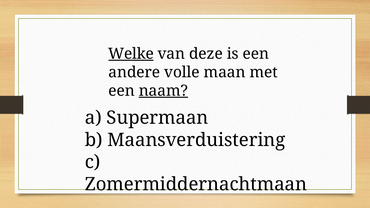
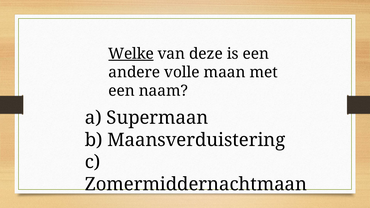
naam underline: present -> none (163, 91)
